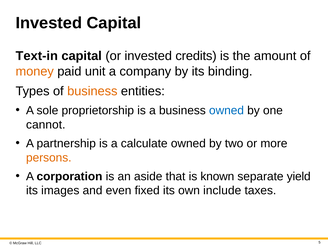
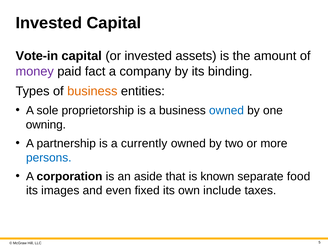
Text-in: Text-in -> Vote-in (37, 56)
credits: credits -> assets (196, 56)
money colour: orange -> purple (35, 71)
unit: unit -> fact (95, 71)
cannot: cannot -> owning (46, 125)
calculate: calculate -> currently (144, 143)
persons colour: orange -> blue (49, 158)
yield: yield -> food (299, 176)
